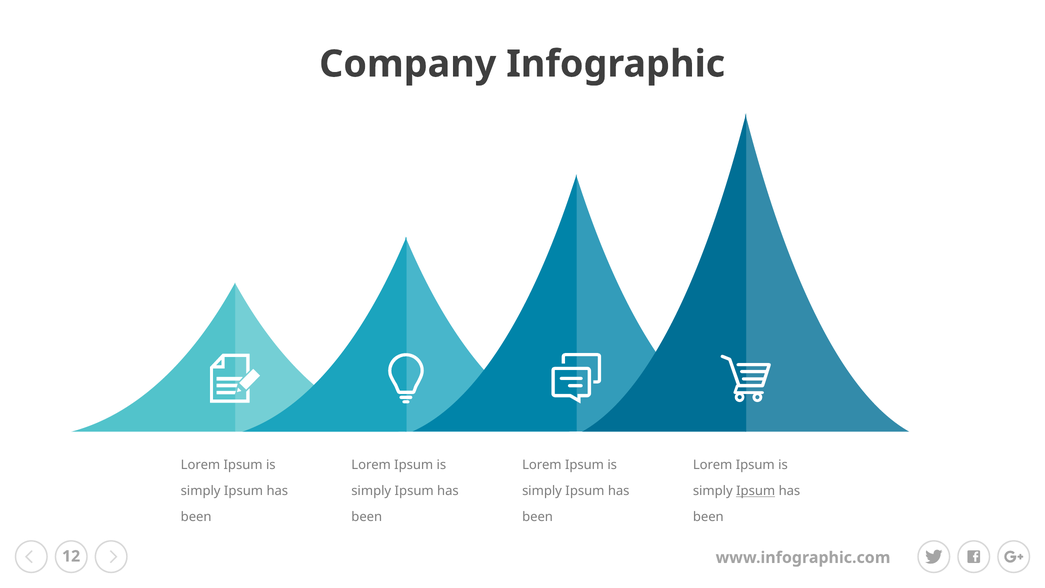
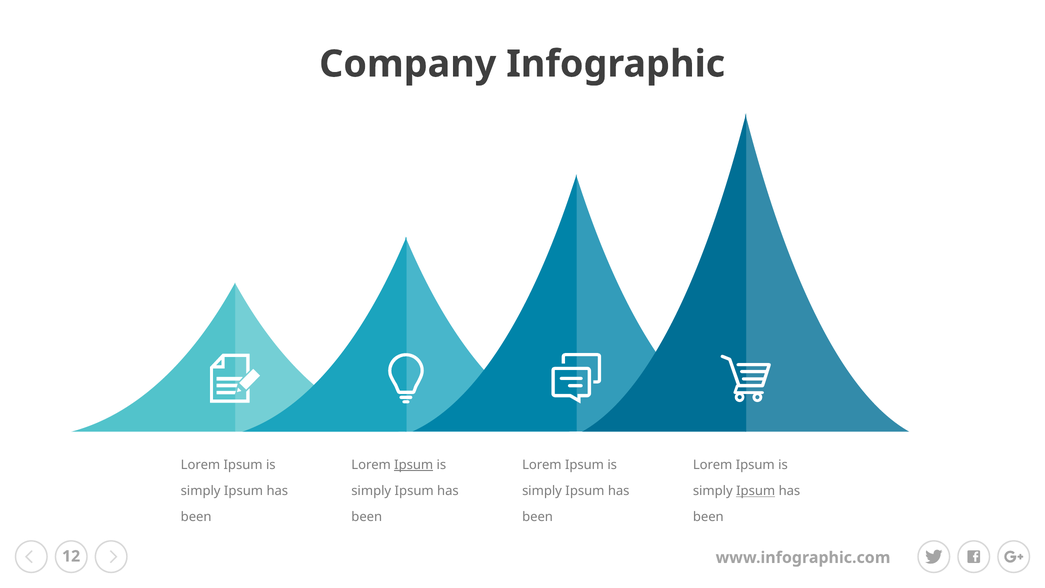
Ipsum underline: none -> present (414, 465)
